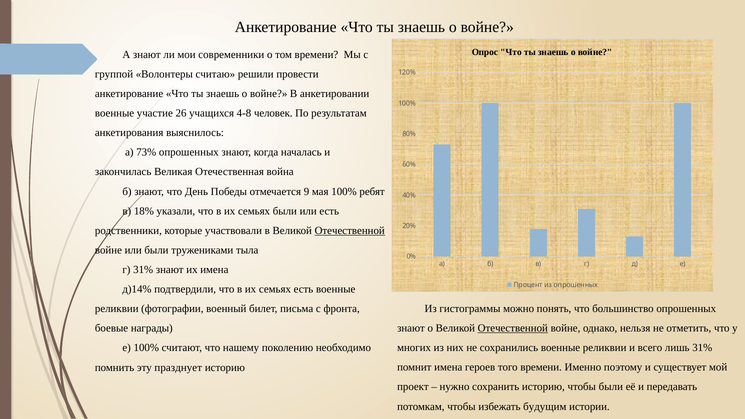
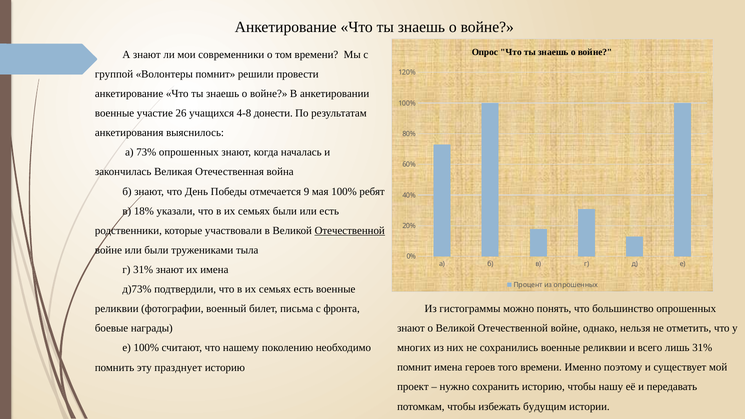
Волонтеры считаю: считаю -> помнит (215, 74)
человек: человек -> донести (273, 113)
д)14%: д)14% -> д)73% (137, 289)
Отечественной underline: present -> none (513, 328)
чтобы были: были -> нашу (611, 387)
